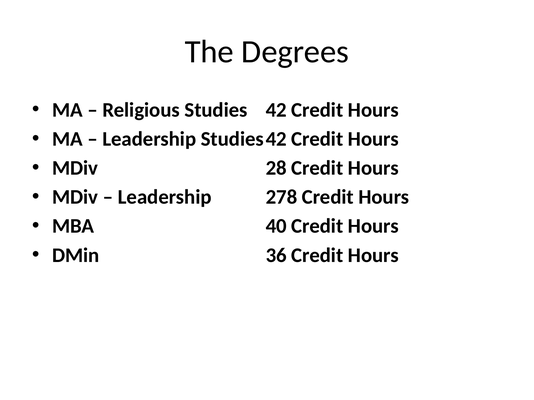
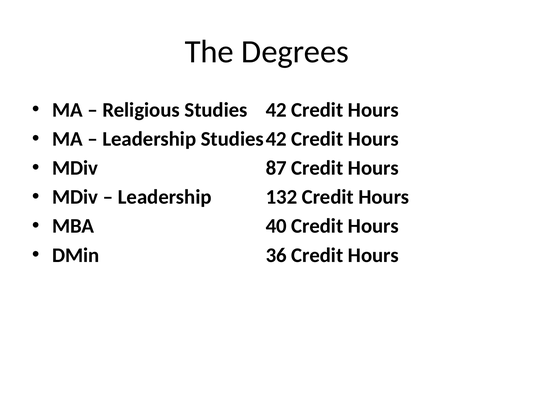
28: 28 -> 87 (276, 168)
278: 278 -> 132 (281, 197)
